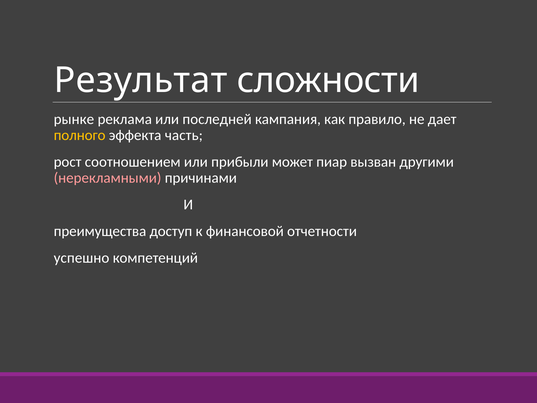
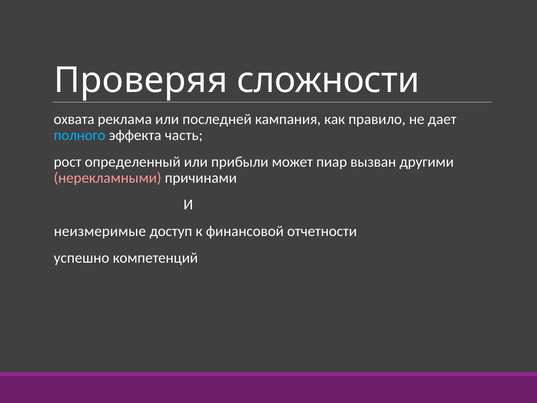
Результат: Результат -> Проверяя (141, 80)
рынке: рынке -> охвата (74, 119)
полного colour: yellow -> light blue (80, 135)
соотношением: соотношением -> определенный (133, 162)
преимущества: преимущества -> неизмеримые (100, 231)
